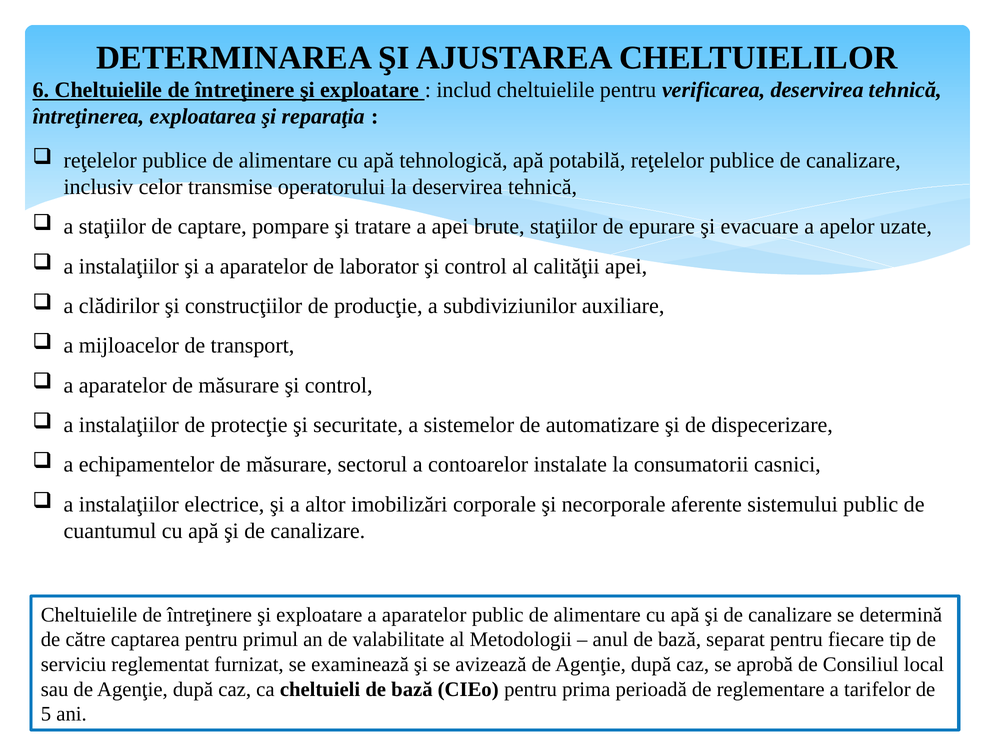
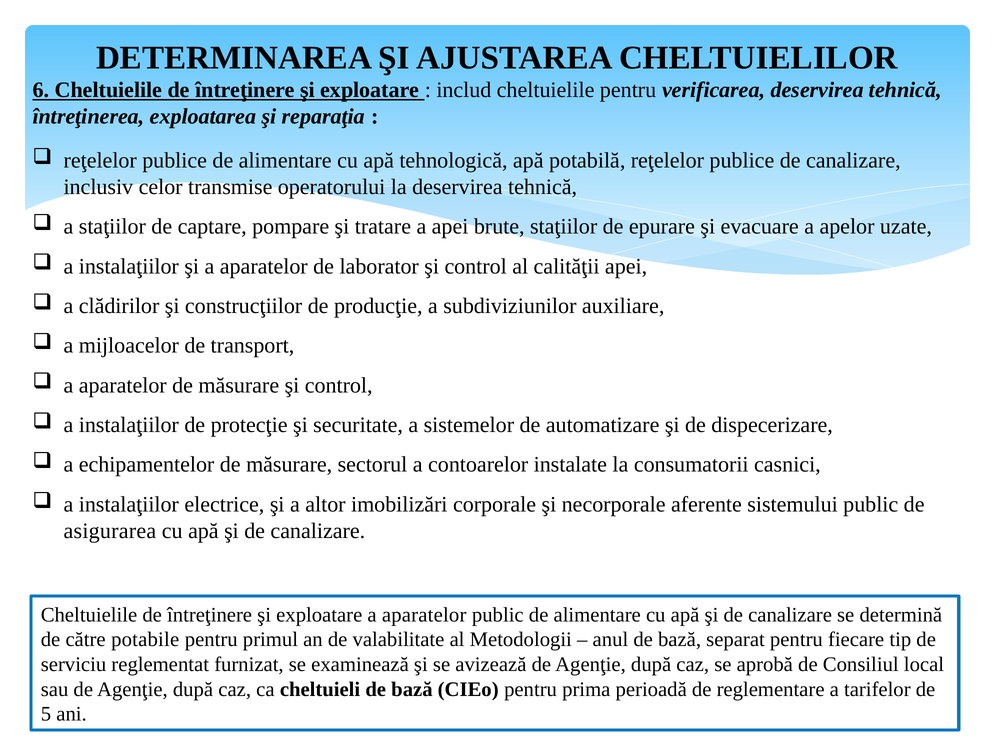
cuantumul: cuantumul -> asigurarea (110, 531)
captarea: captarea -> potabile (145, 640)
